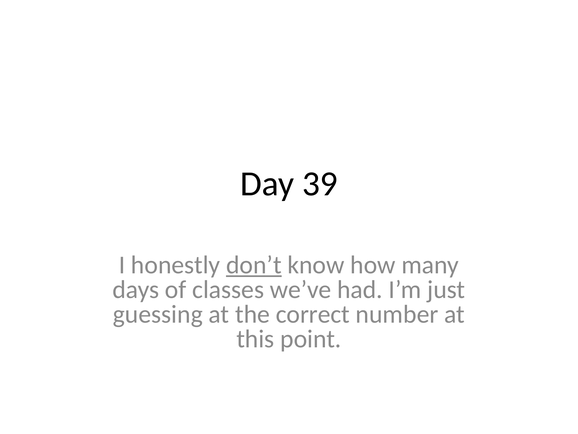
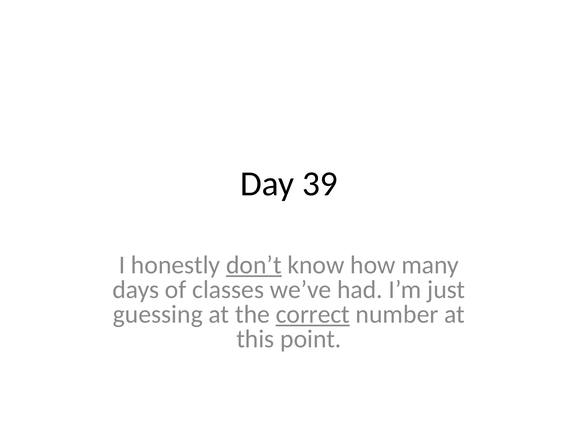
correct underline: none -> present (313, 314)
